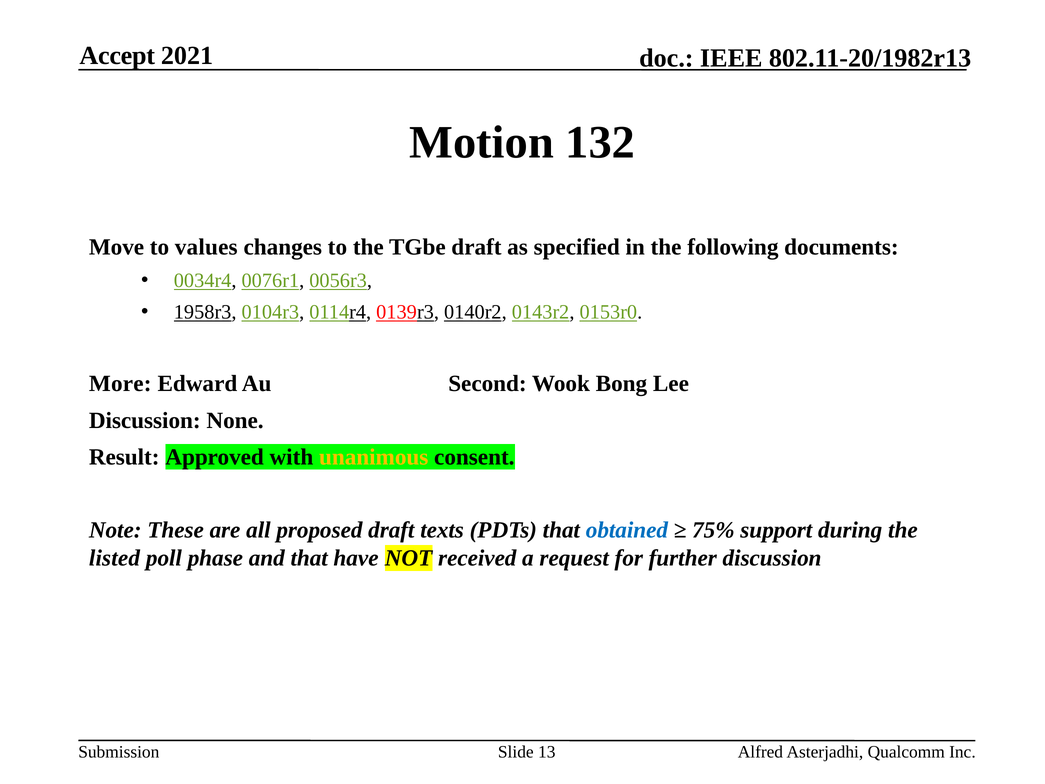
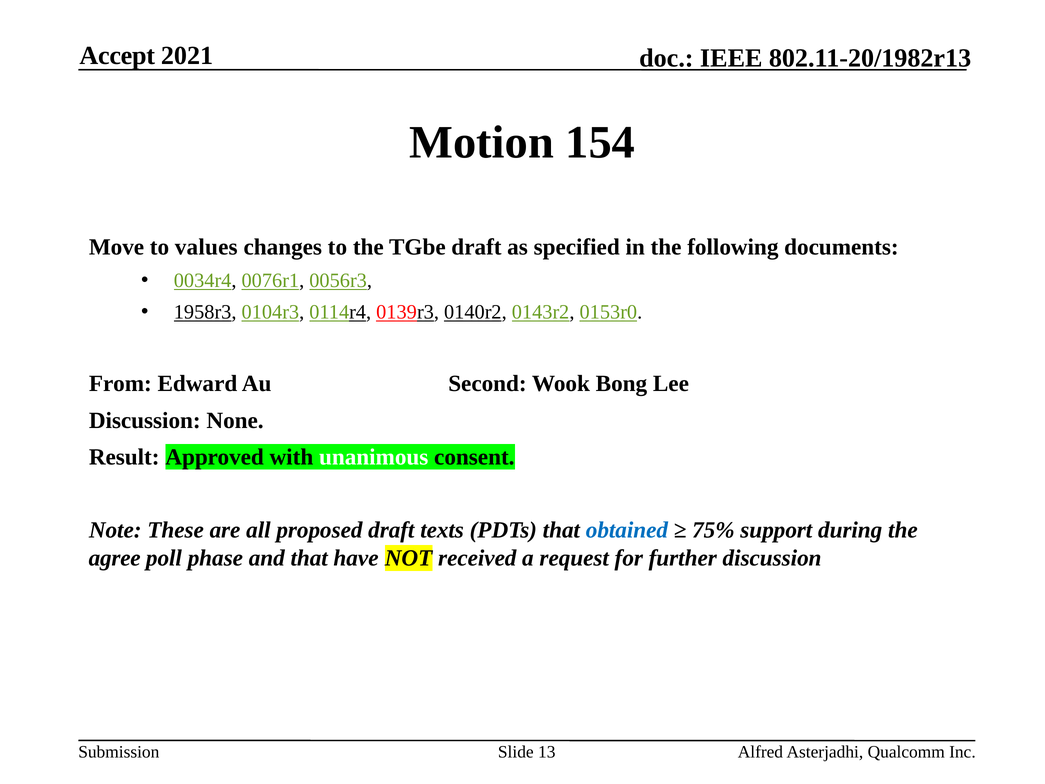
132: 132 -> 154 (600, 142)
More: More -> From (120, 384)
unanimous colour: yellow -> white (374, 457)
listed: listed -> agree (115, 558)
